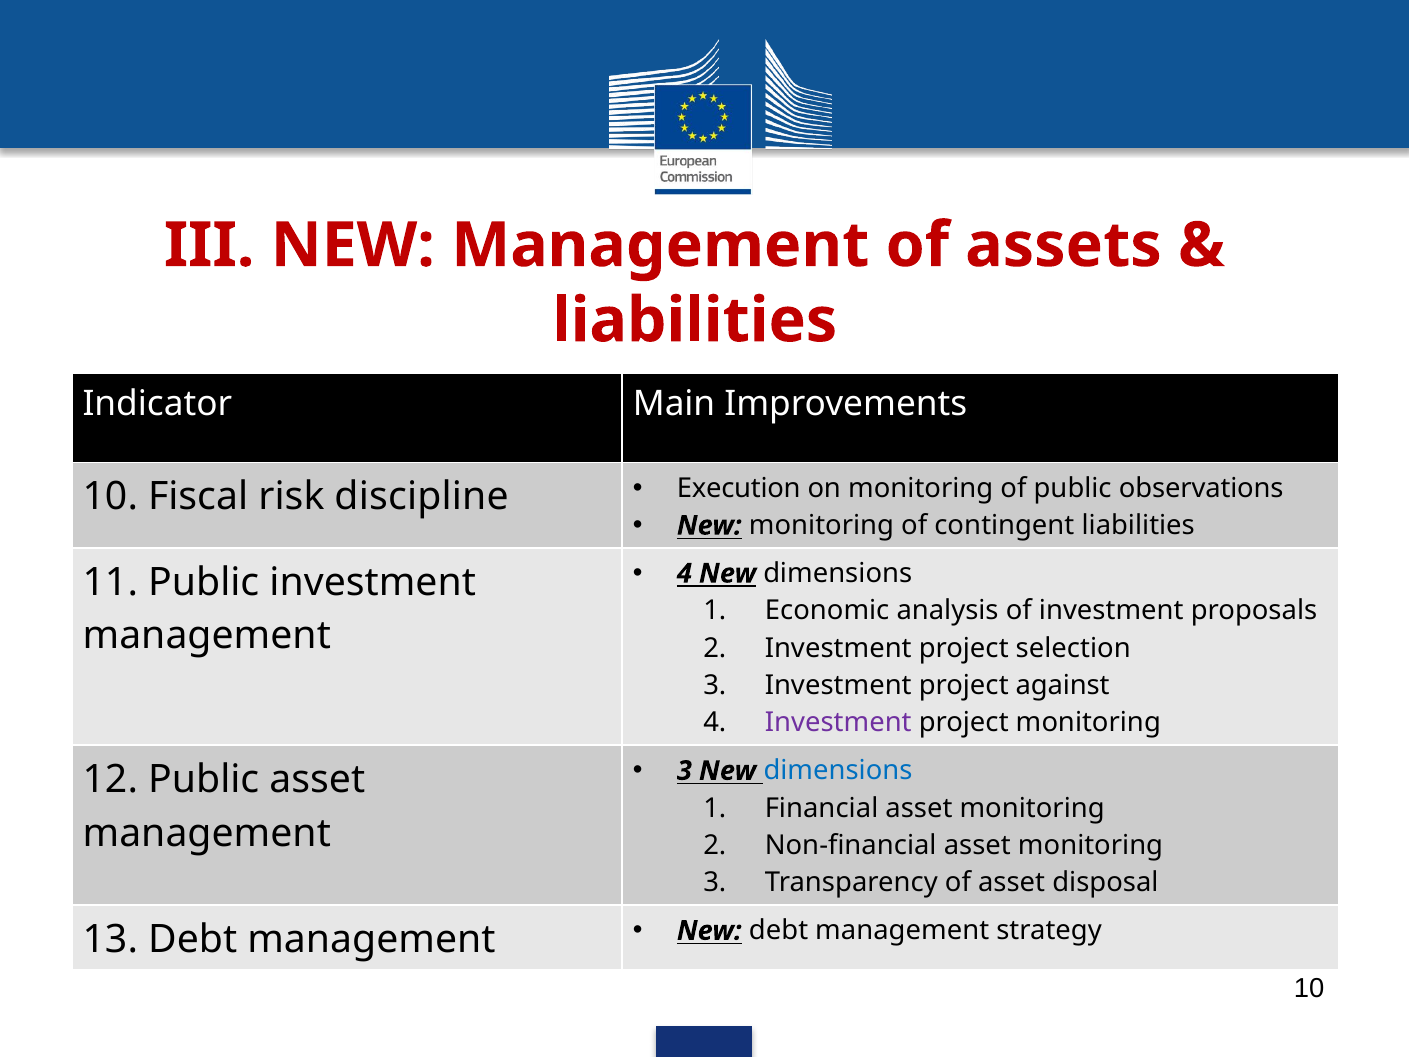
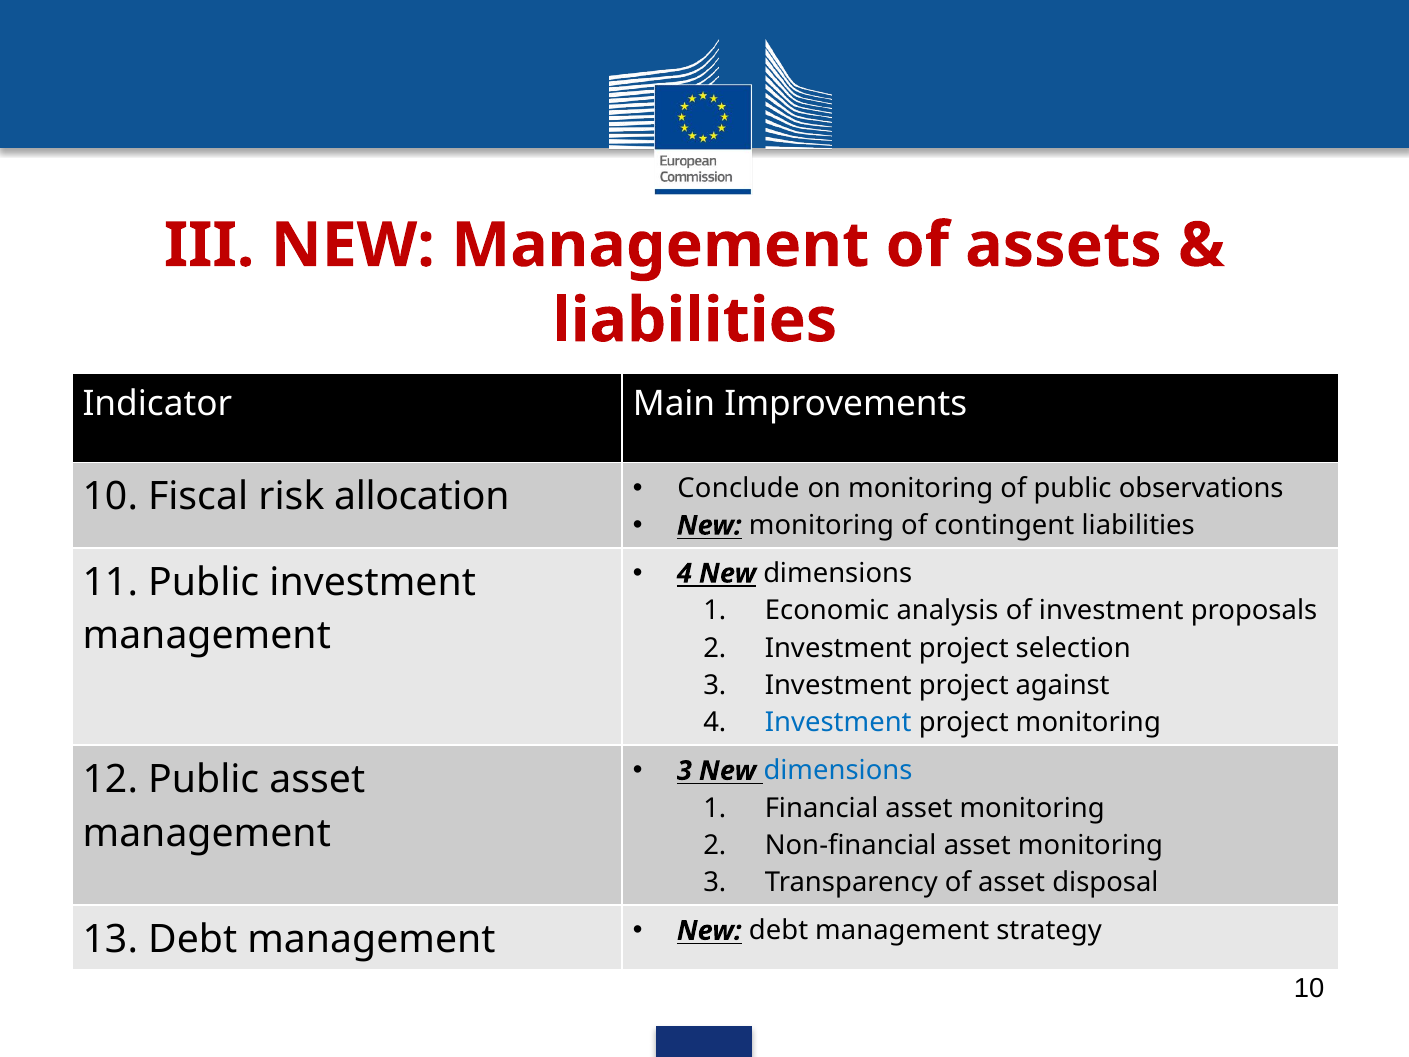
discipline: discipline -> allocation (422, 497)
Execution: Execution -> Conclude (738, 488)
Investment colour: purple -> blue (838, 723)
